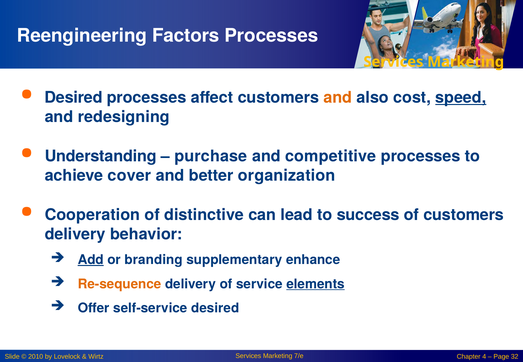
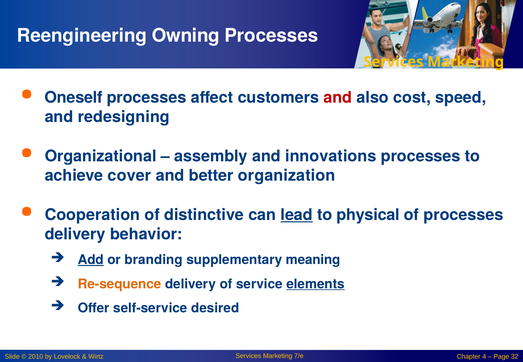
Factors: Factors -> Owning (186, 35)
Desired: Desired -> Oneself (74, 98)
and colour: orange -> red (338, 98)
speed underline: present -> none (461, 98)
Understanding: Understanding -> Organizational (101, 156)
purchase: purchase -> assembly (211, 156)
competitive: competitive -> innovations (331, 156)
lead underline: none -> present (297, 215)
success: success -> physical (368, 215)
of customers: customers -> processes (464, 215)
enhance: enhance -> meaning (313, 260)
